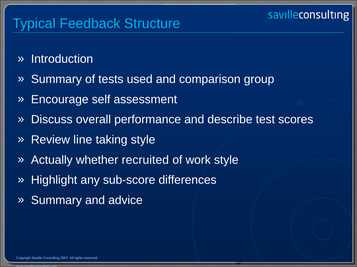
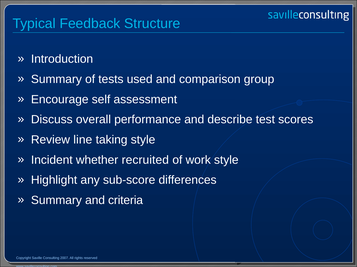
Actually: Actually -> Incident (52, 160)
advice: advice -> criteria (126, 201)
